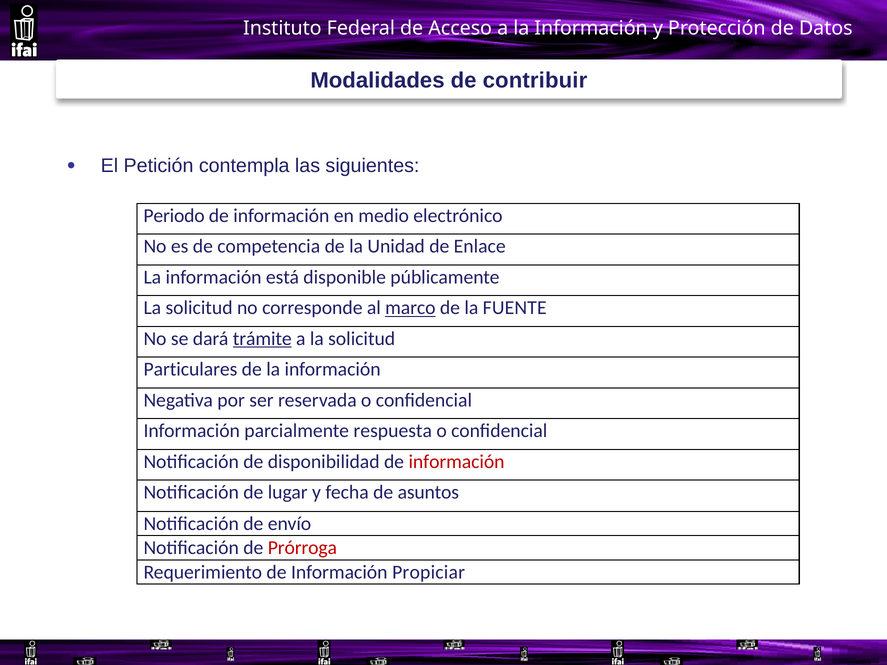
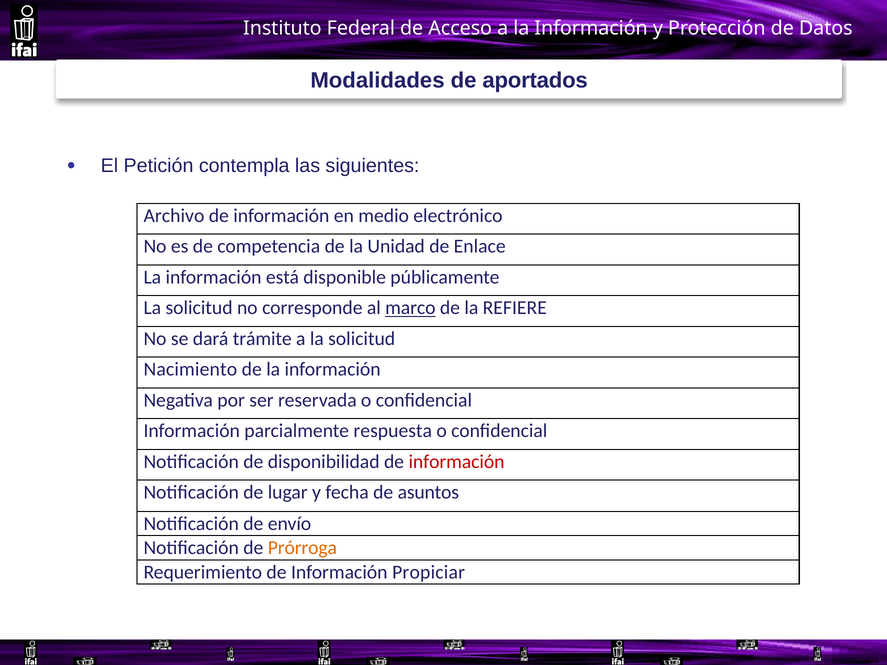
contribuir: contribuir -> aportados (535, 80)
Periodo: Periodo -> Archivo (174, 216)
FUENTE: FUENTE -> REFIERE (515, 308)
trámite underline: present -> none (262, 339)
Particulares: Particulares -> Nacimiento (190, 370)
Prórroga colour: red -> orange (302, 548)
